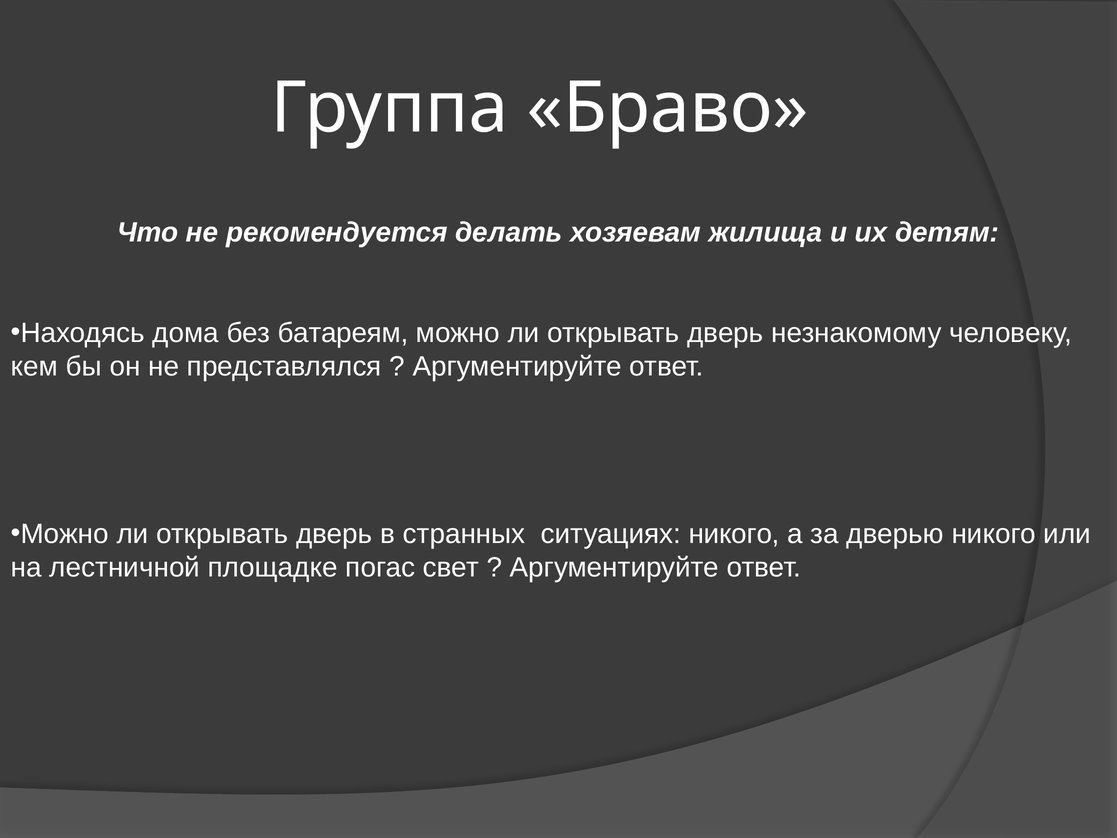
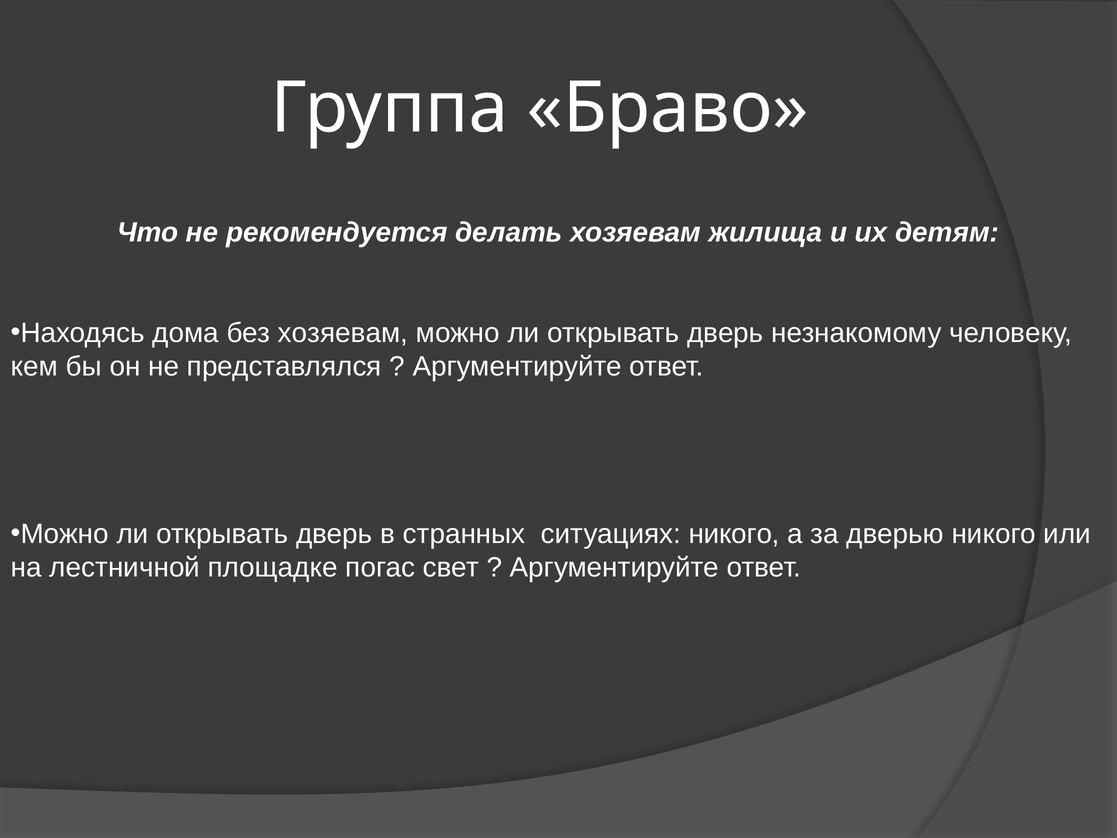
без батареям: батареям -> хозяевам (343, 333)
